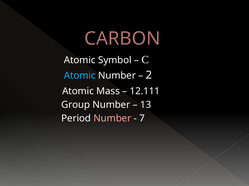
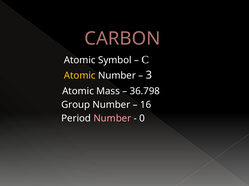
Atomic colour: light blue -> yellow (80, 76)
2: 2 -> 3 (149, 75)
12.111: 12.111 -> 36.798 (145, 91)
13: 13 -> 16 (146, 105)
7: 7 -> 0 (142, 119)
